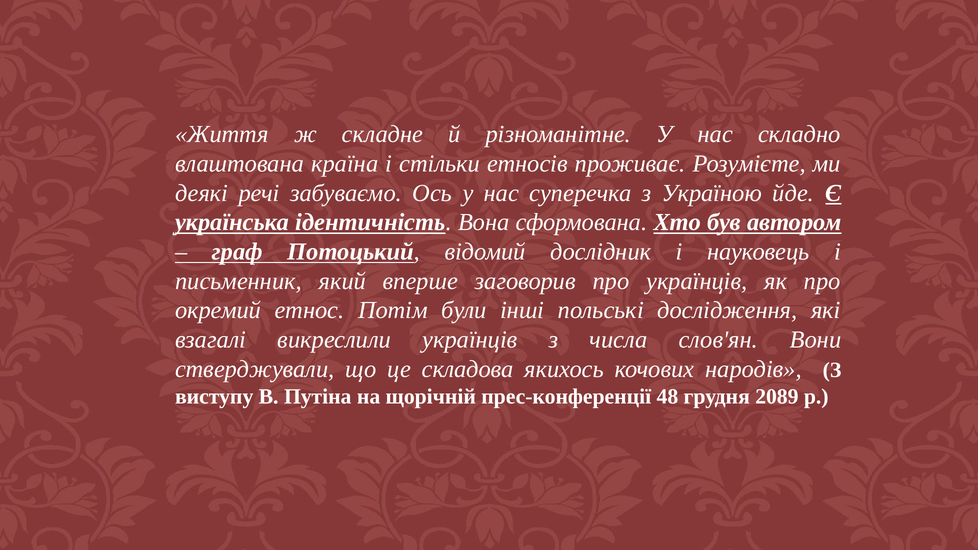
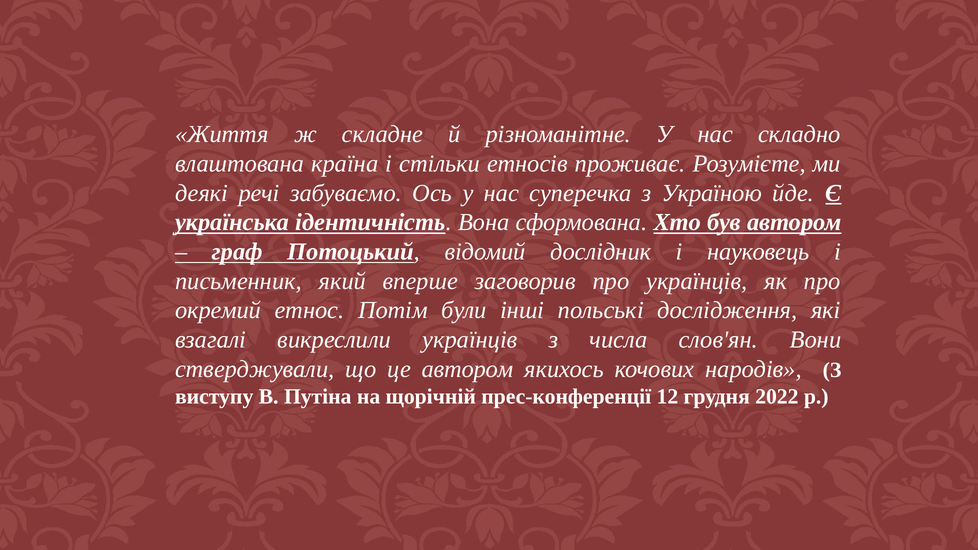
це складова: складова -> автором (468, 369)
48: 48 -> 12 (667, 397)
2089: 2089 -> 2022 (777, 397)
